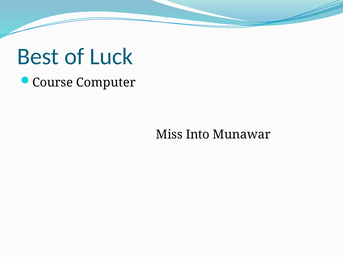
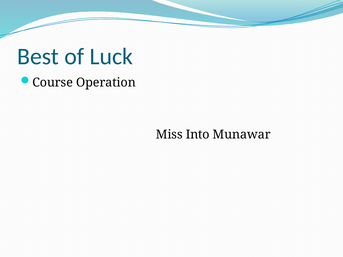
Computer: Computer -> Operation (106, 83)
